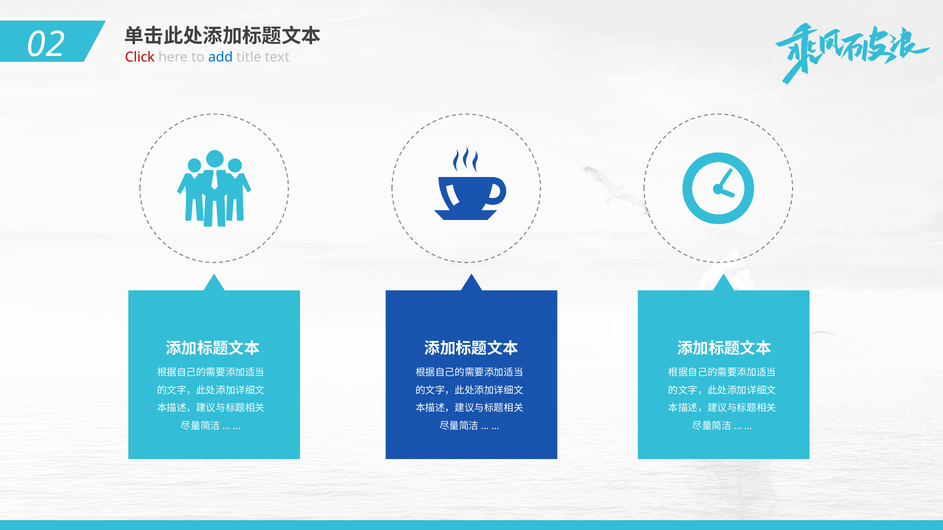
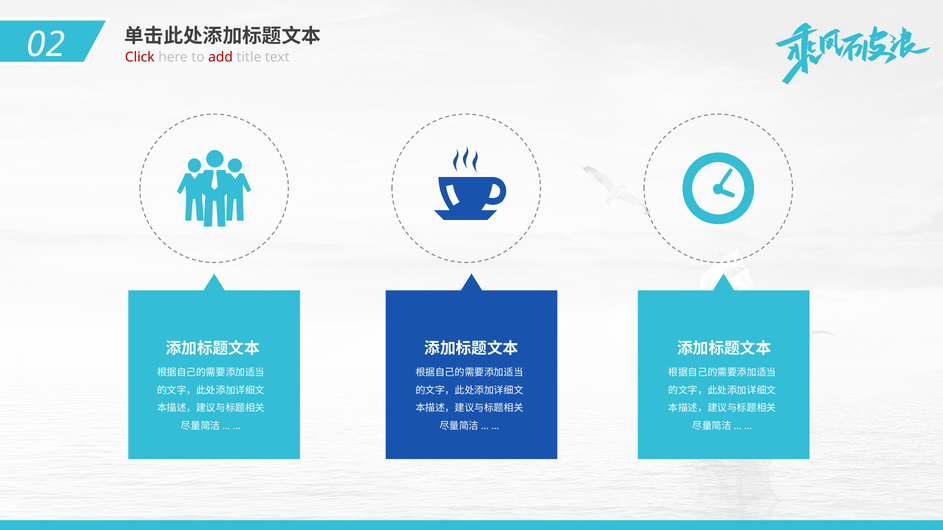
add colour: blue -> red (221, 57)
